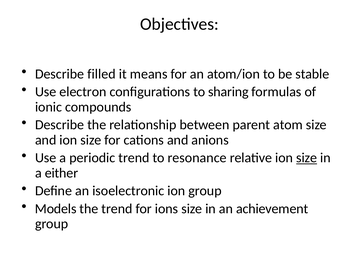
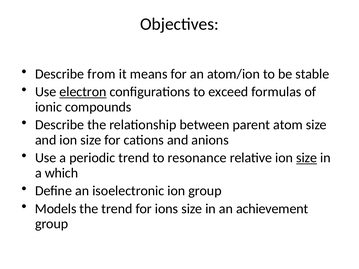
filled: filled -> from (101, 74)
electron underline: none -> present (83, 92)
sharing: sharing -> exceed (228, 92)
either: either -> which (61, 173)
